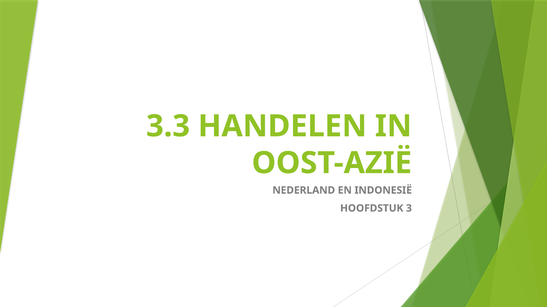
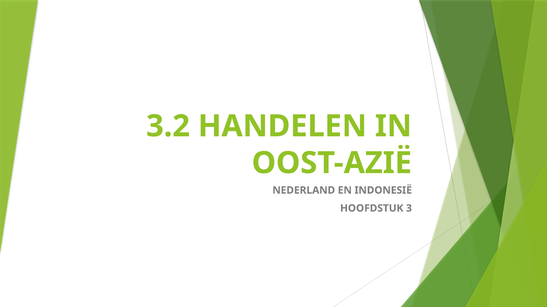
3.3: 3.3 -> 3.2 (168, 126)
